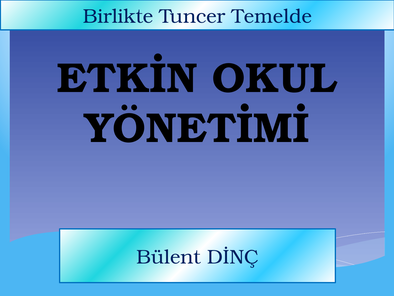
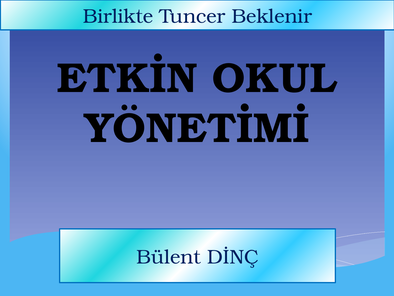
Temelde: Temelde -> Beklenir (272, 16)
